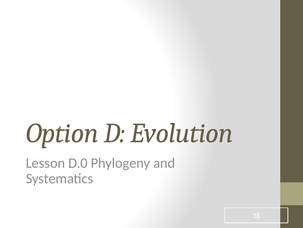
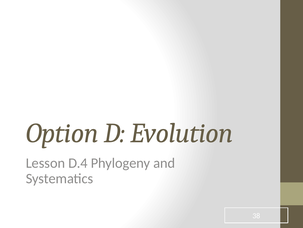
D.0: D.0 -> D.4 (78, 163)
